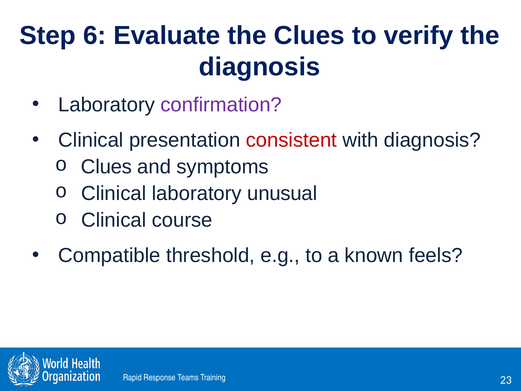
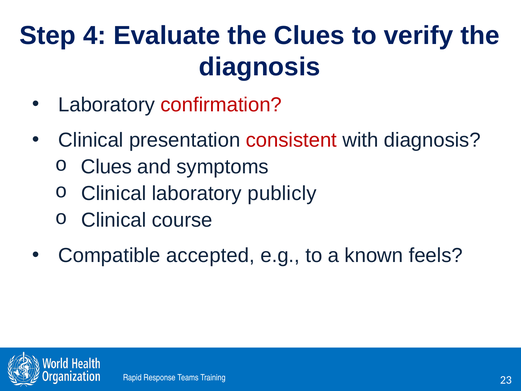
6: 6 -> 4 (95, 36)
confirmation colour: purple -> red (221, 105)
unusual: unusual -> publicly (282, 193)
threshold: threshold -> accepted (210, 255)
